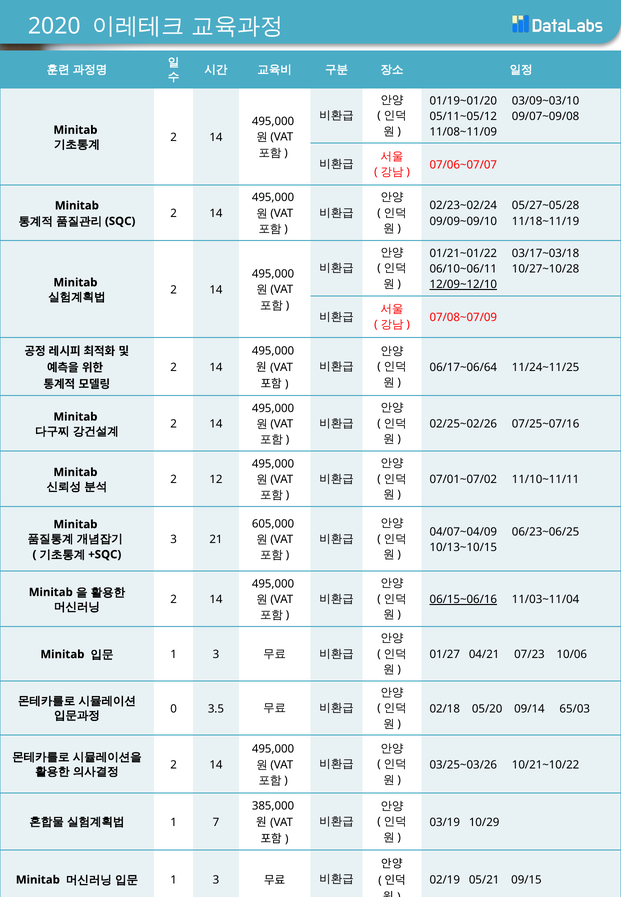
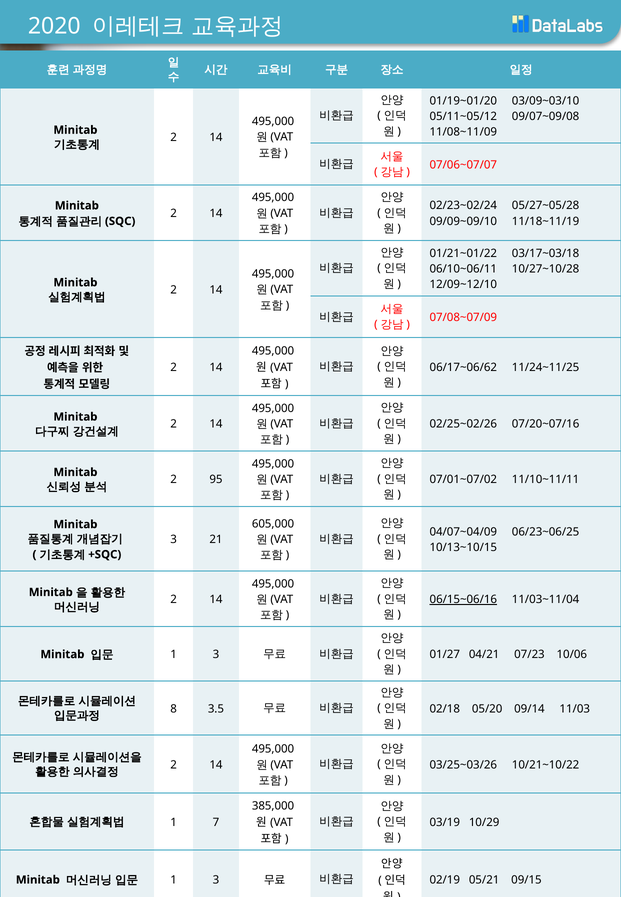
12/09~12/10 underline: present -> none (463, 284)
06/17~06/64: 06/17~06/64 -> 06/17~06/62 (463, 367)
07/25~07/16: 07/25~07/16 -> 07/20~07/16 (546, 424)
12: 12 -> 95 (216, 479)
65/03: 65/03 -> 11/03 (575, 709)
0: 0 -> 8 (174, 709)
